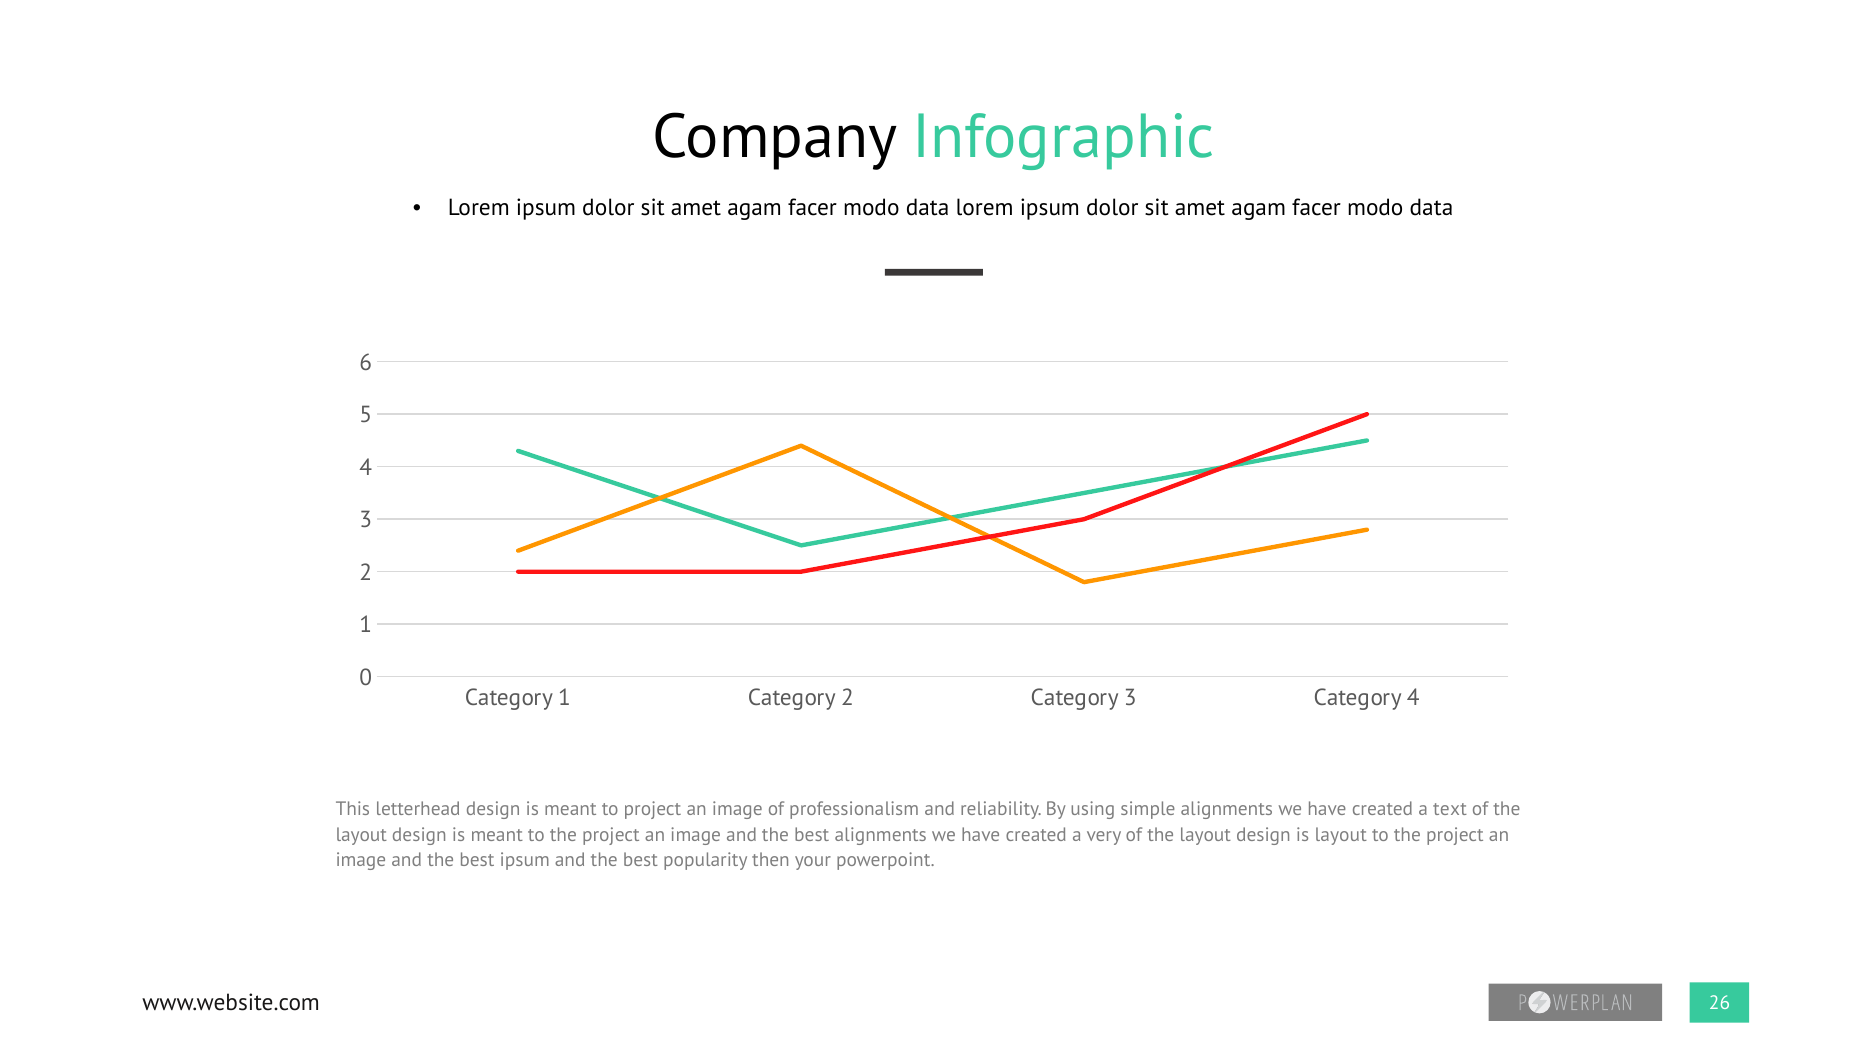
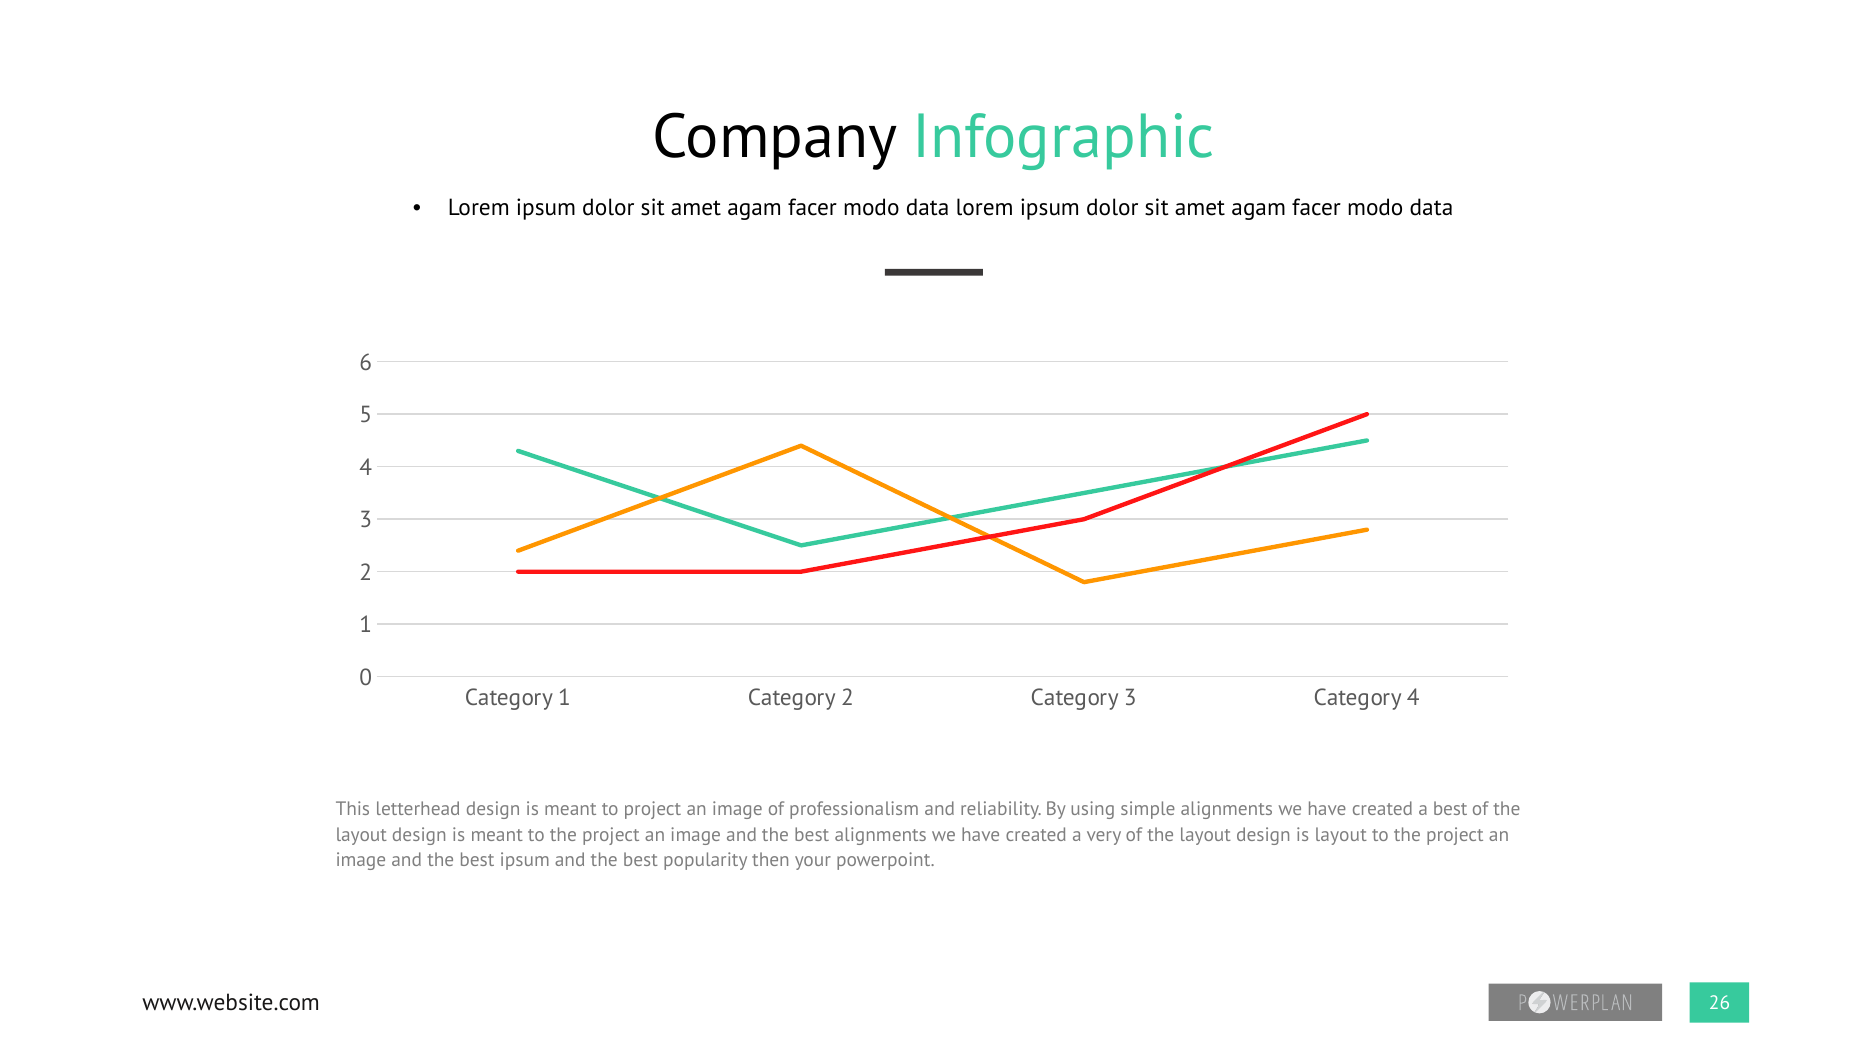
a text: text -> best (1450, 810)
